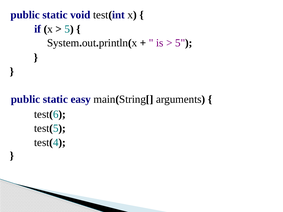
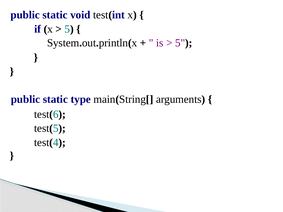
easy: easy -> type (81, 99)
